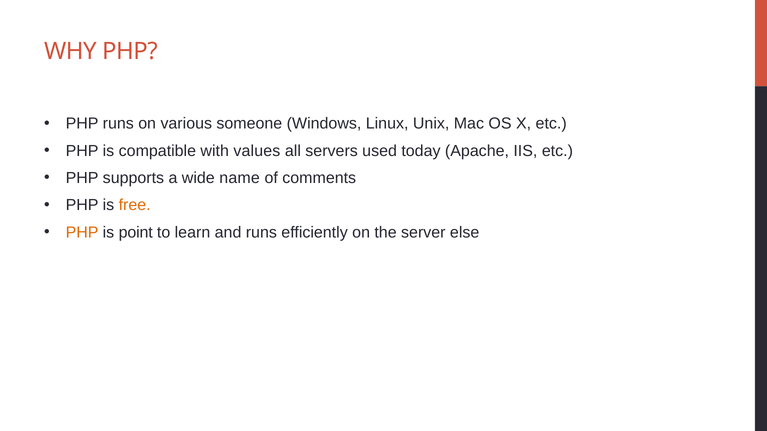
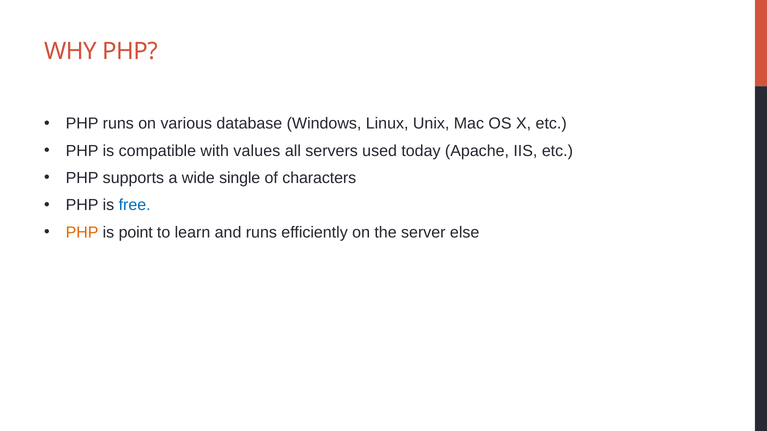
someone: someone -> database (249, 124)
name: name -> single (240, 178)
comments: comments -> characters (319, 178)
free colour: orange -> blue (135, 205)
